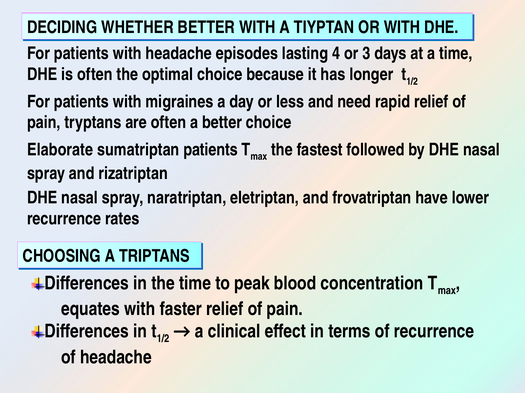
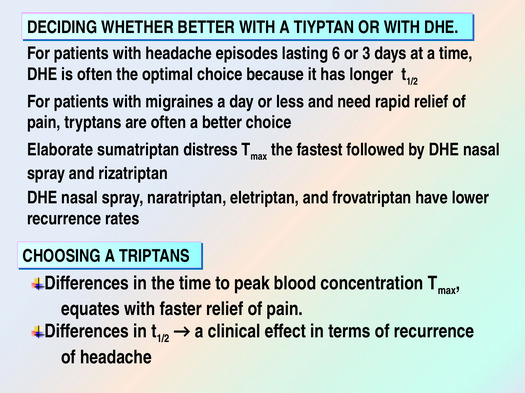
4: 4 -> 6 (336, 54)
sumatriptan patients: patients -> distress (211, 150)
